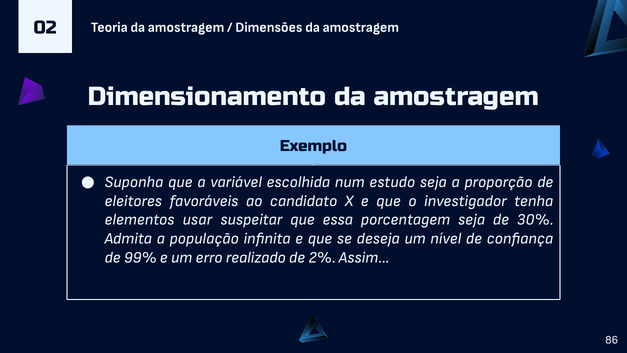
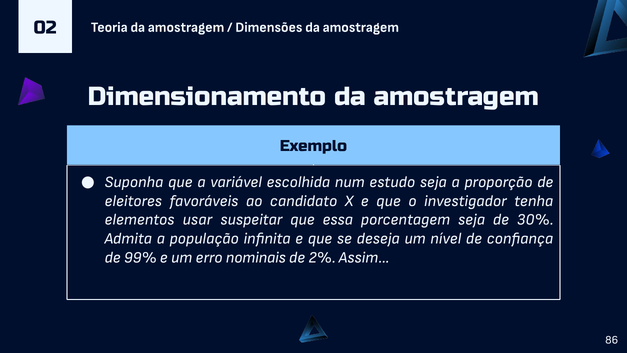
realizado: realizado -> nominais (256, 257)
